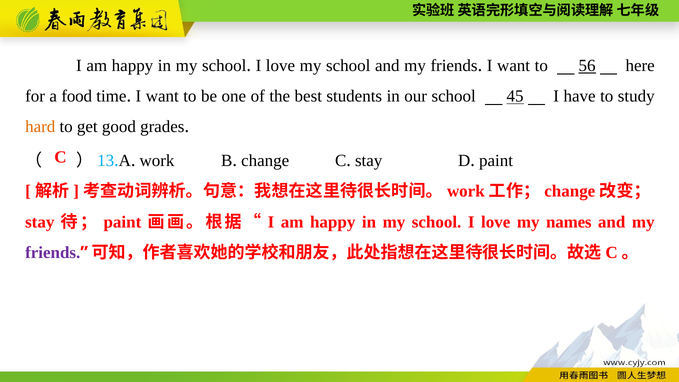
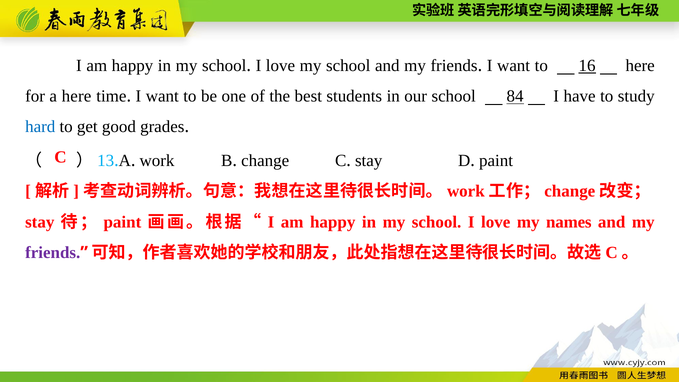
56: 56 -> 16 (587, 66)
a food: food -> here (77, 96)
45: 45 -> 84 (515, 96)
hard colour: orange -> blue (40, 127)
